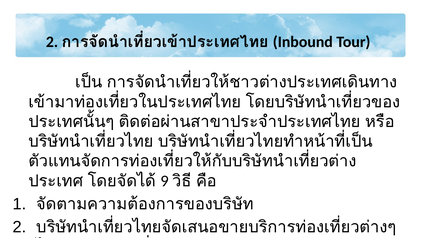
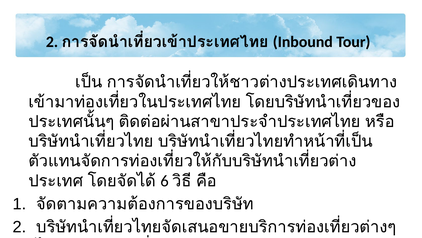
9: 9 -> 6 (165, 180)
